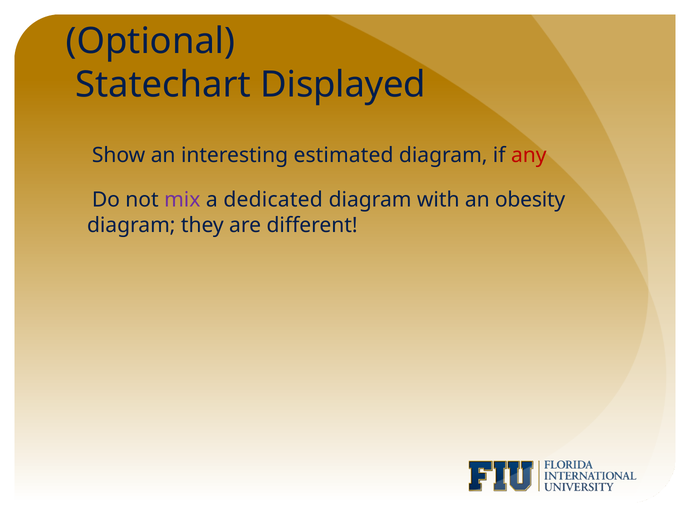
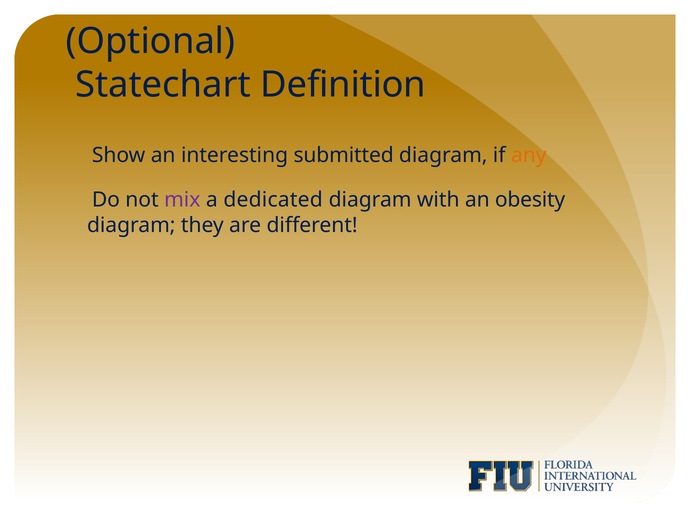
Displayed: Displayed -> Definition (343, 85)
estimated: estimated -> submitted (344, 156)
any colour: red -> orange (529, 156)
